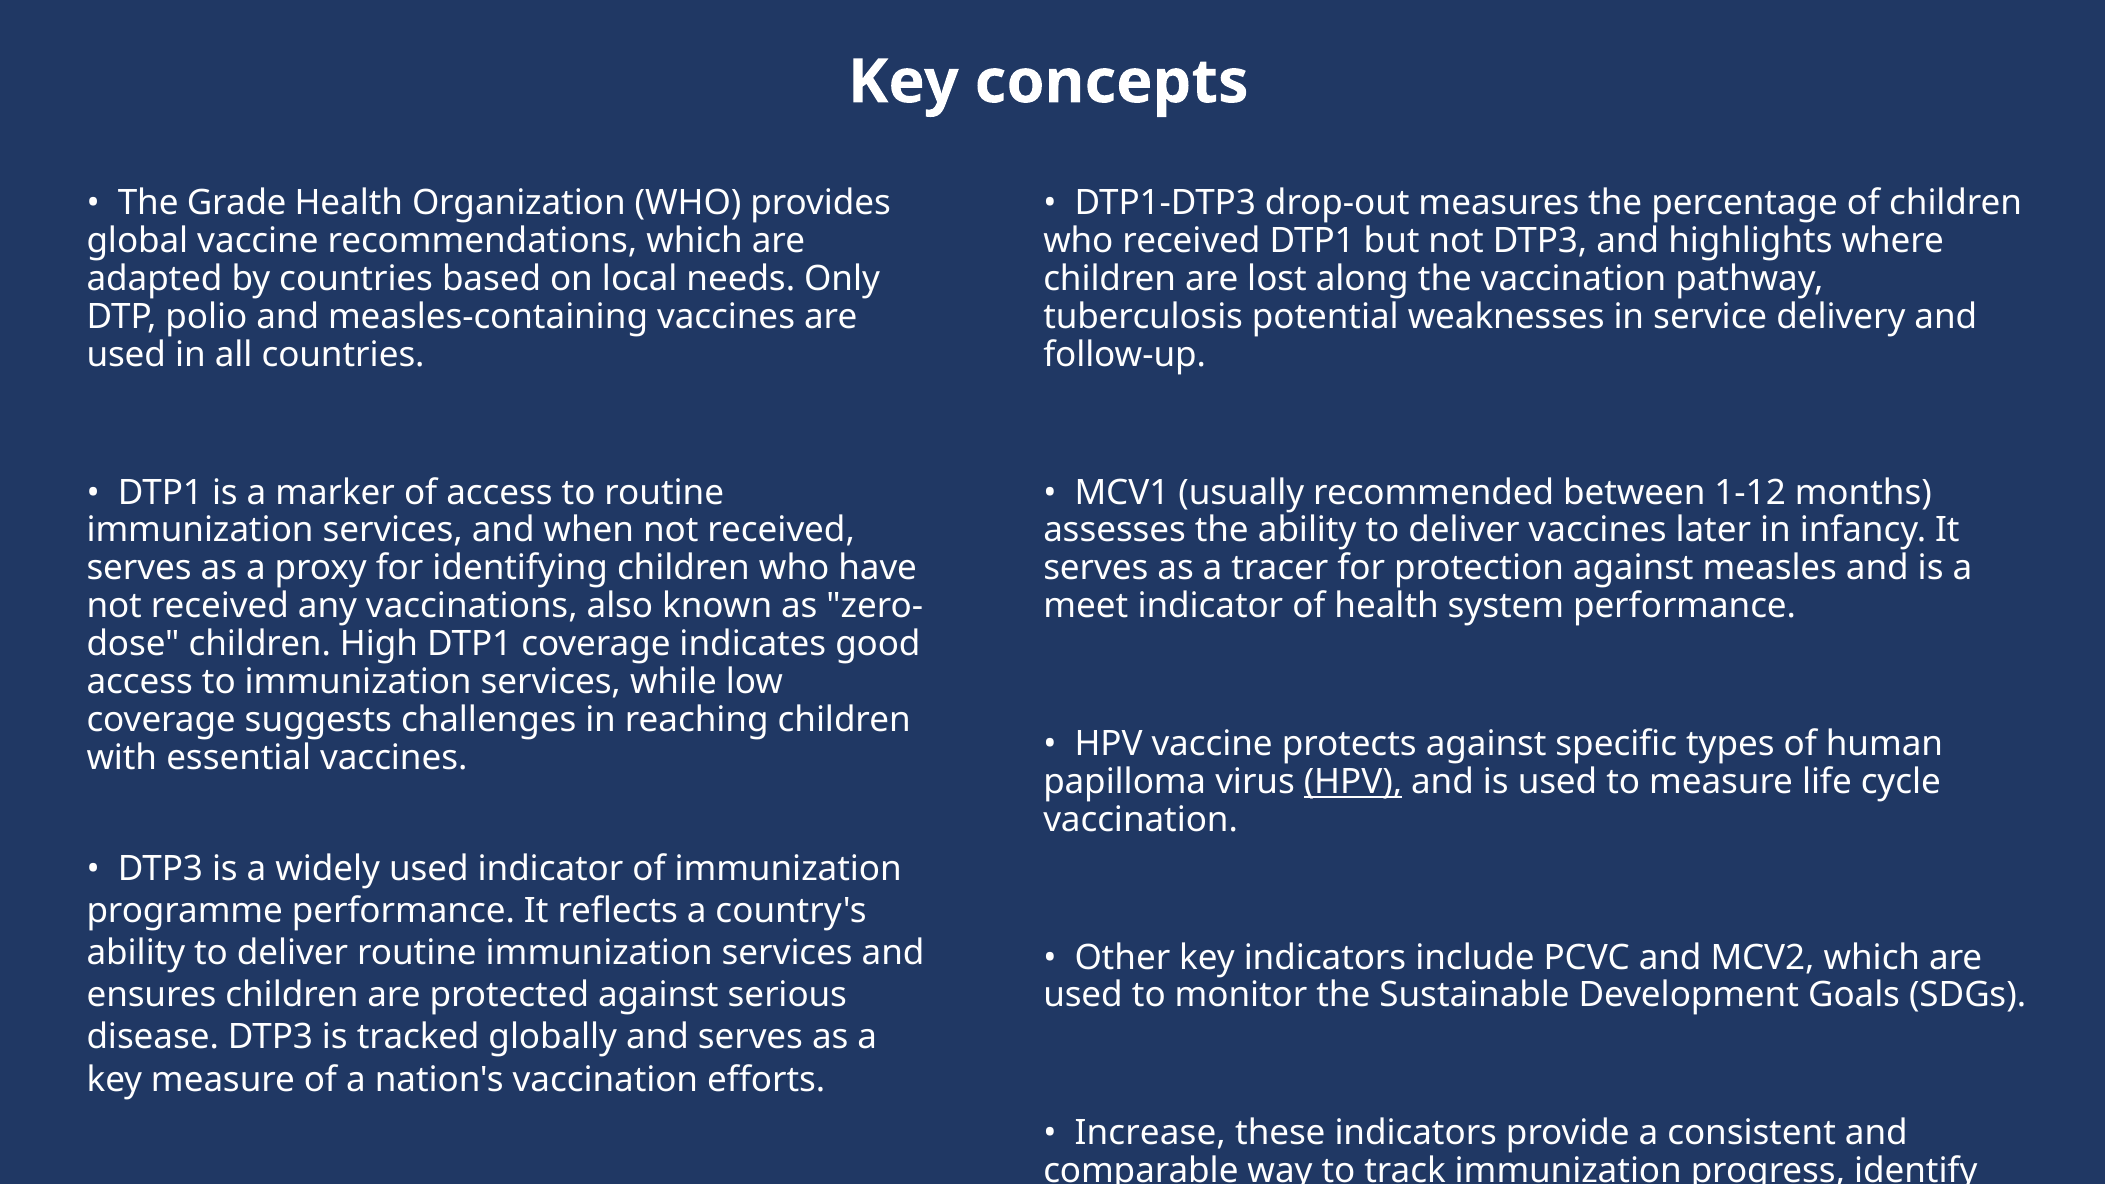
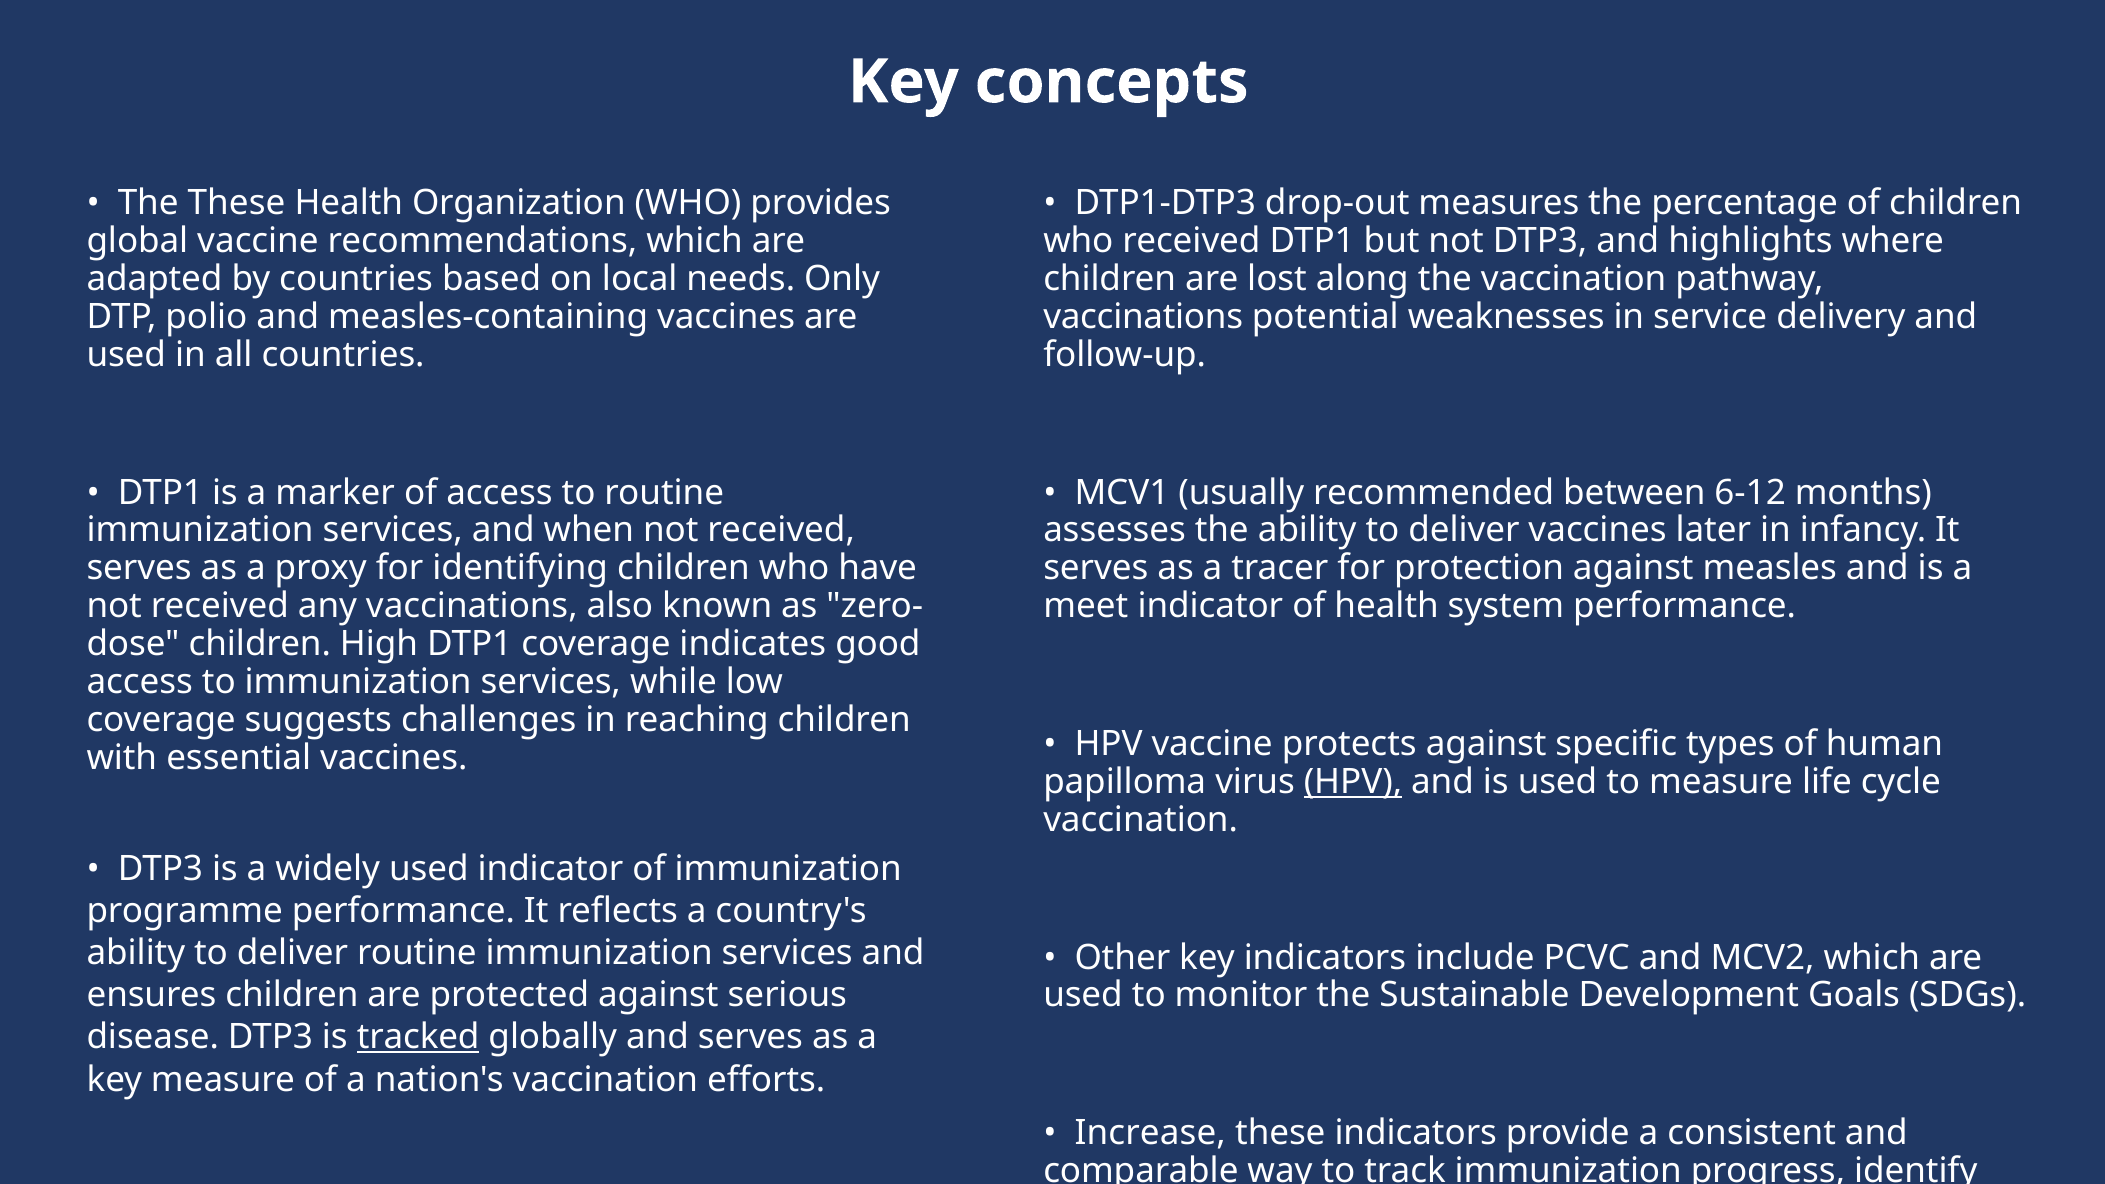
The Grade: Grade -> These (236, 203)
tuberculosis: tuberculosis -> vaccinations (1143, 317)
1-12: 1-12 -> 6-12 (1750, 493)
tracked underline: none -> present (418, 1037)
